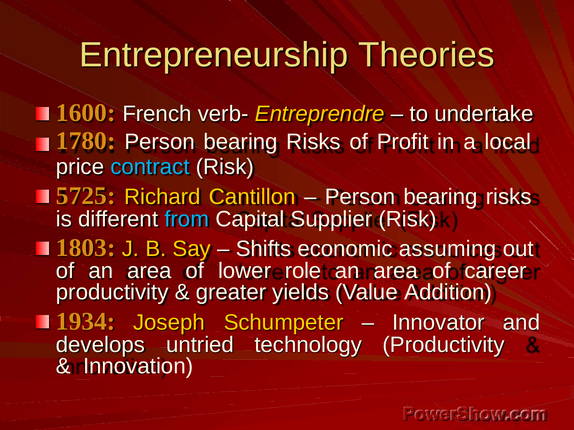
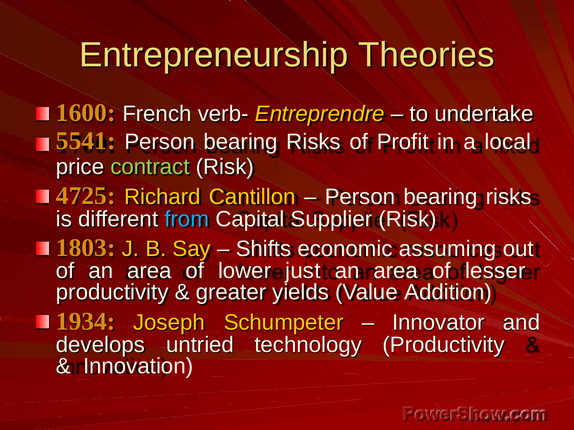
1780: 1780 -> 5541 (86, 141)
contract colour: light blue -> light green (150, 167)
5725: 5725 -> 4725 (86, 196)
role: role -> just (303, 271)
career: career -> lesser (495, 271)
